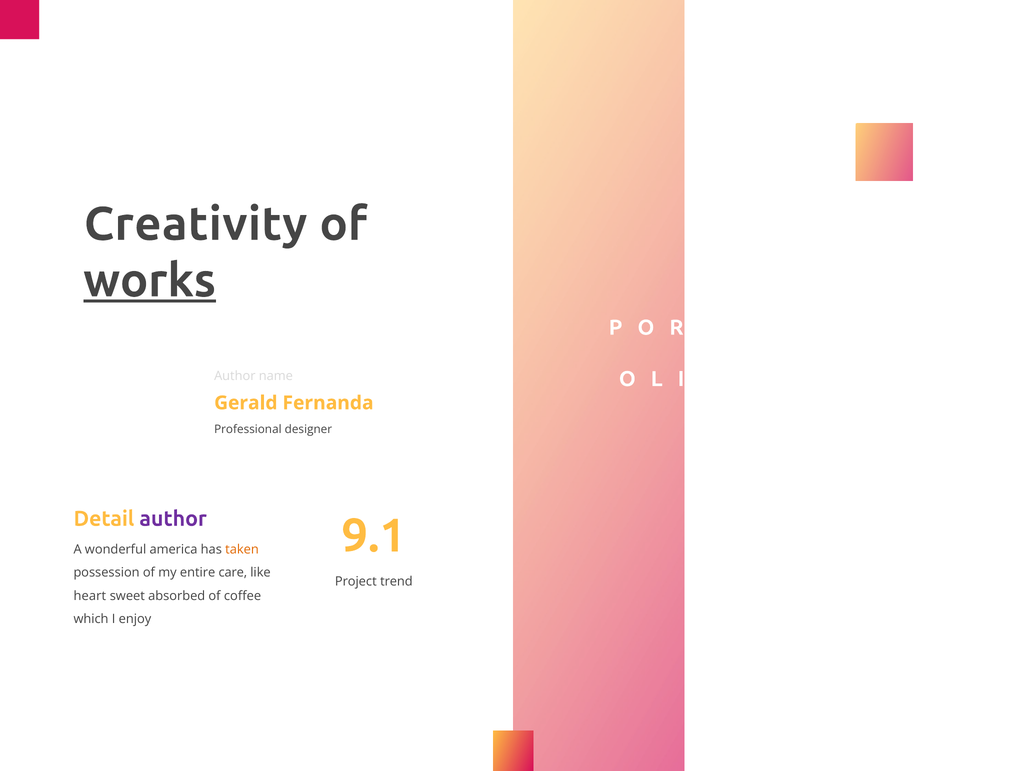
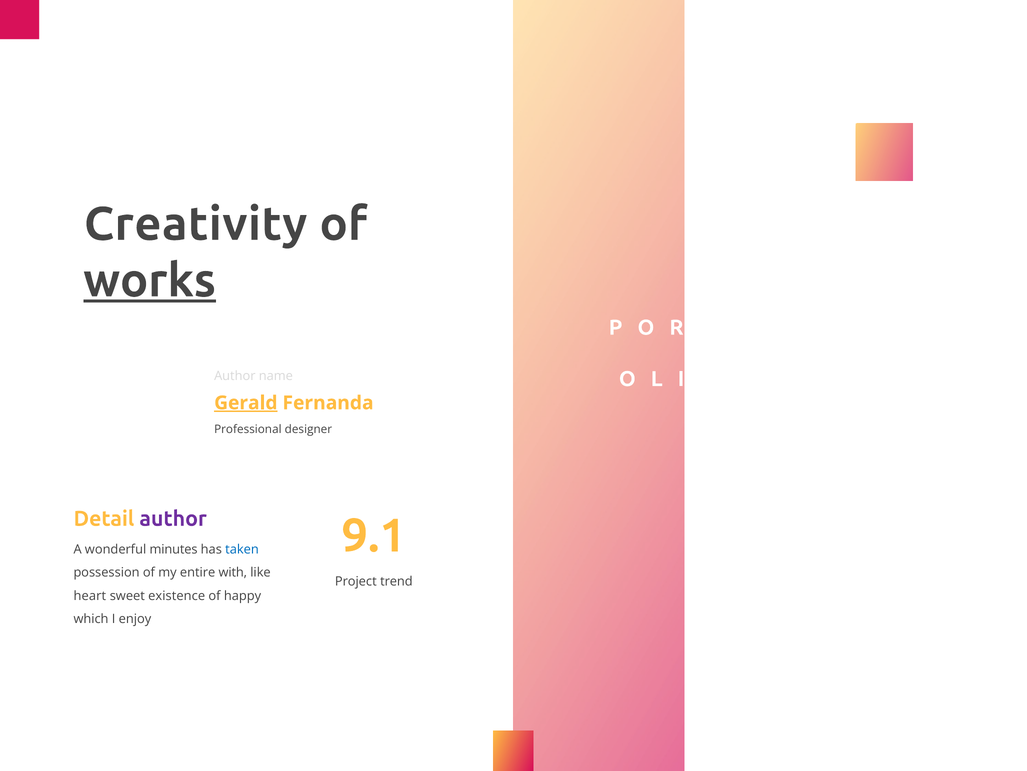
Gerald underline: none -> present (246, 403)
america: america -> minutes (174, 549)
taken colour: orange -> blue (242, 549)
care: care -> with (233, 572)
absorbed: absorbed -> existence (177, 595)
coffee: coffee -> happy (243, 595)
